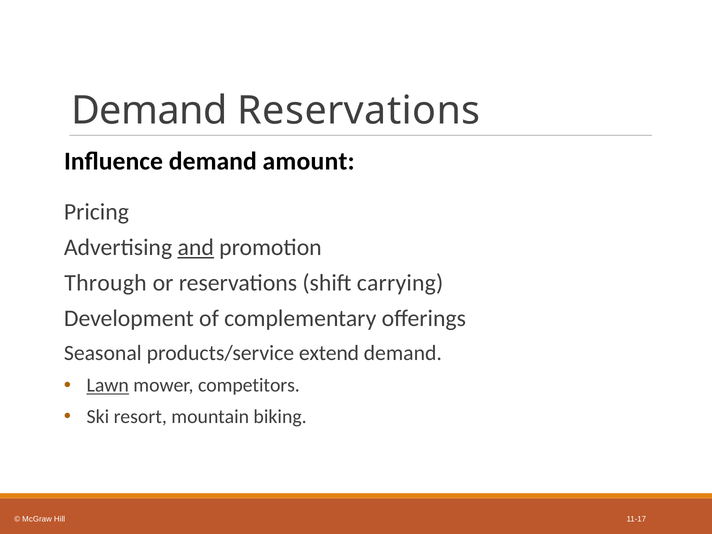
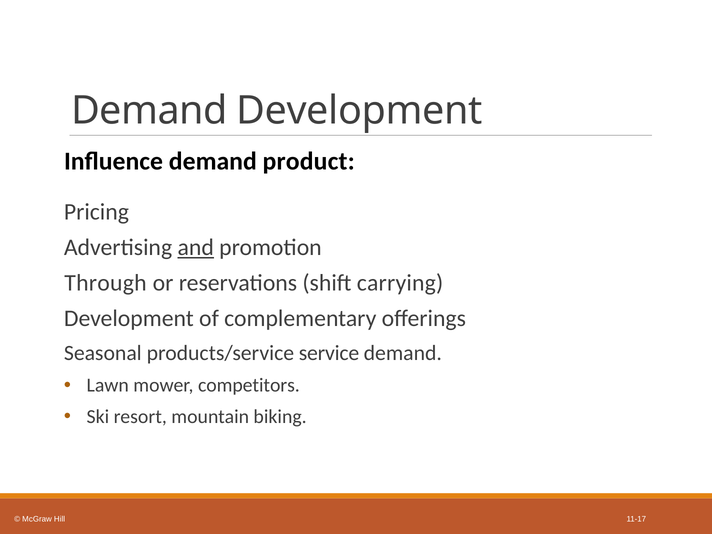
Demand Reservations: Reservations -> Development (359, 111)
amount: amount -> product (309, 161)
extend: extend -> service (329, 353)
Lawn underline: present -> none (108, 385)
